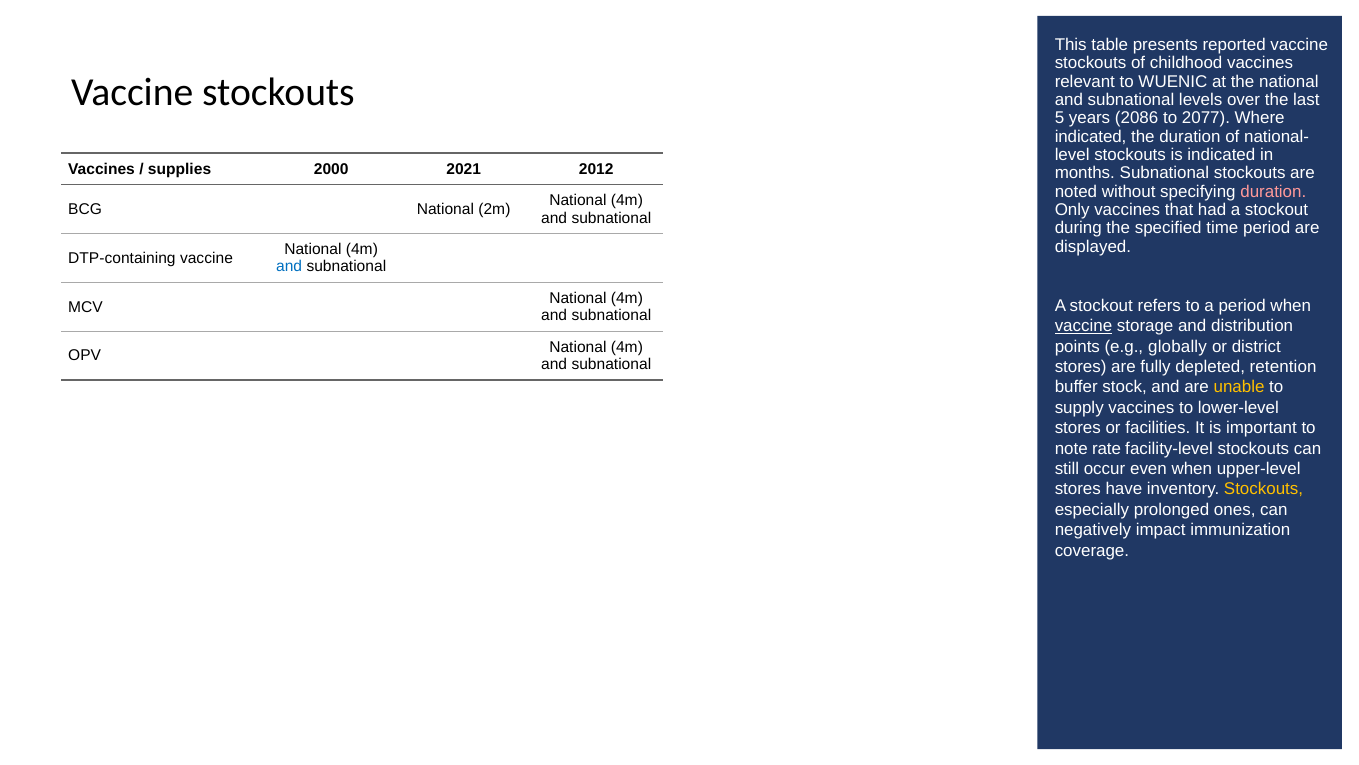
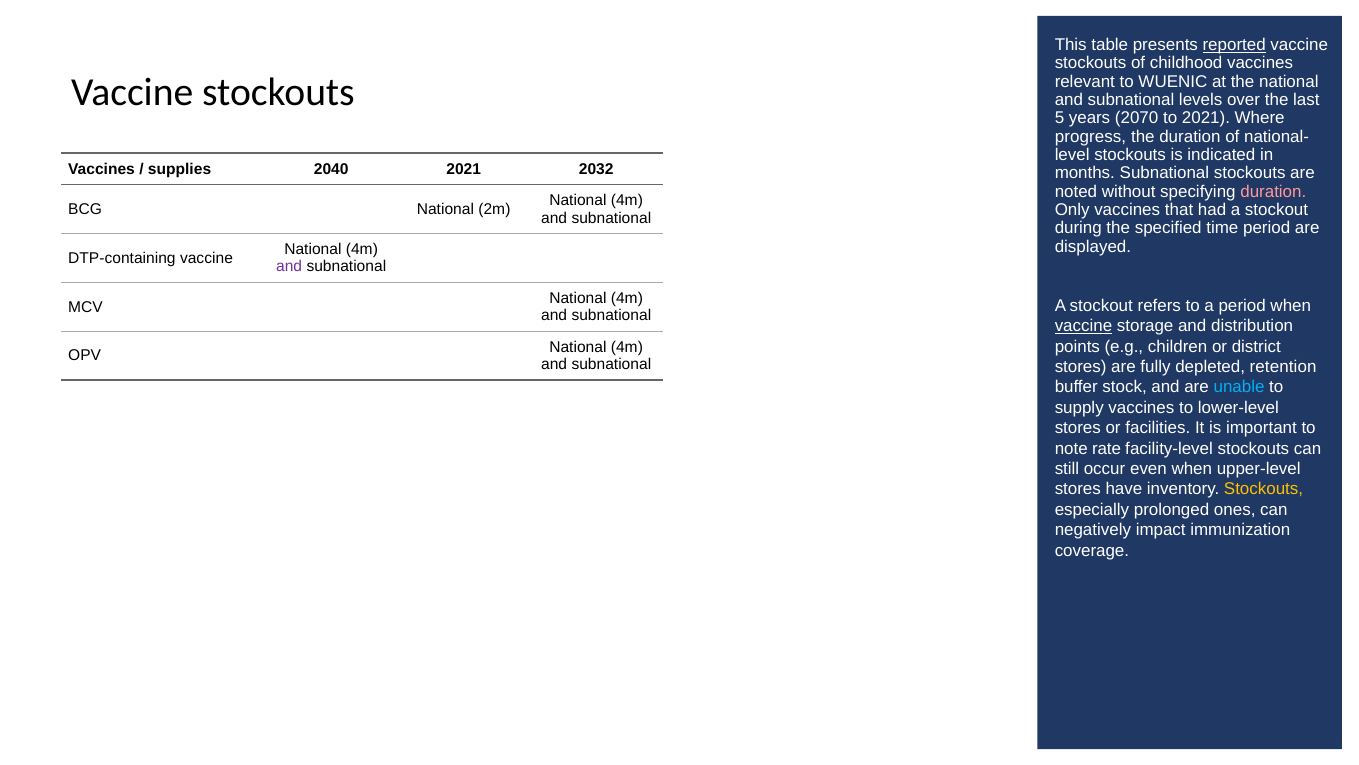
reported underline: none -> present (1234, 45)
2086: 2086 -> 2070 (1137, 118)
to 2077: 2077 -> 2021 (1206, 118)
indicated: indicated -> progress (1090, 136)
2000: 2000 -> 2040 (331, 169)
2012: 2012 -> 2032 (596, 169)
and colour: blue -> purple (289, 267)
globally: globally -> children (1178, 346)
unable colour: yellow -> light blue (1239, 387)
